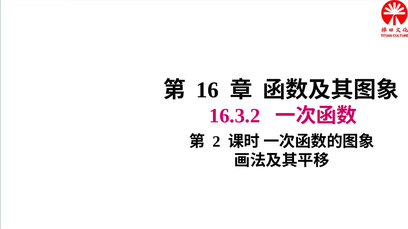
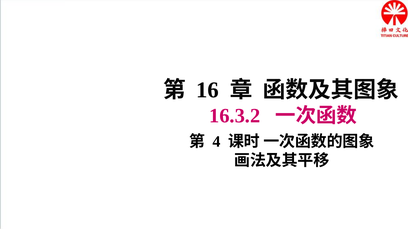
2: 2 -> 4 (216, 142)
